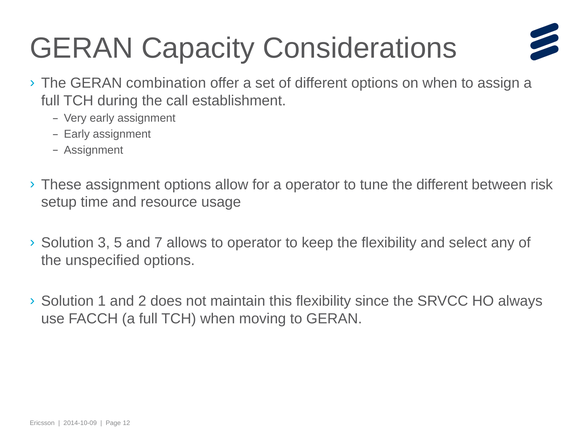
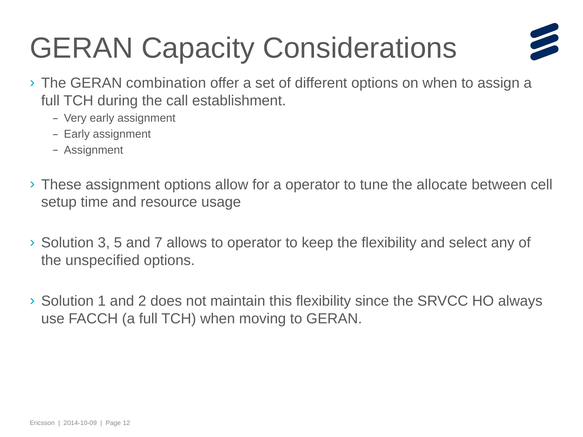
the different: different -> allocate (442, 185)
risk: risk -> cell (542, 185)
